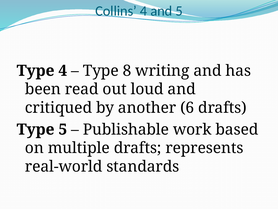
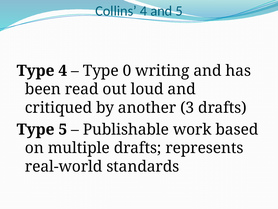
8: 8 -> 0 (127, 71)
6: 6 -> 3 (187, 108)
